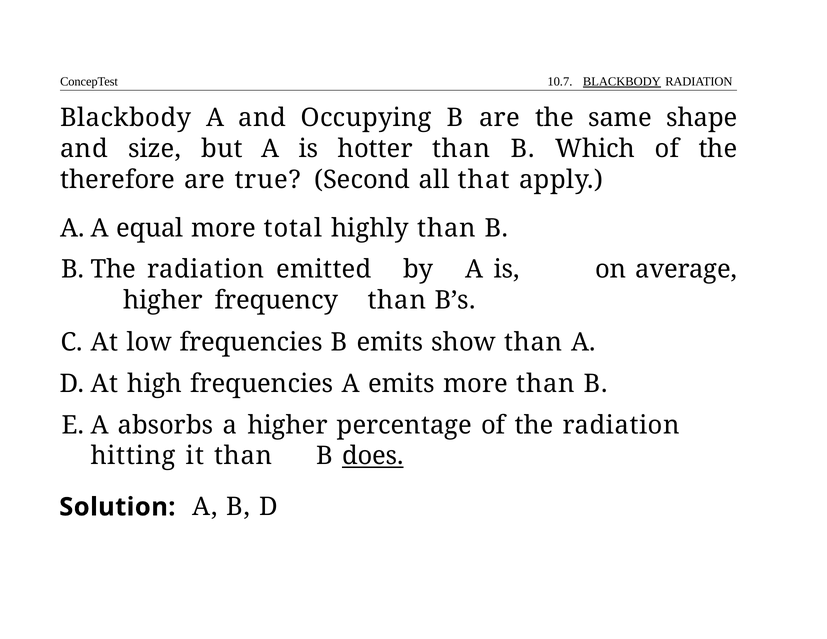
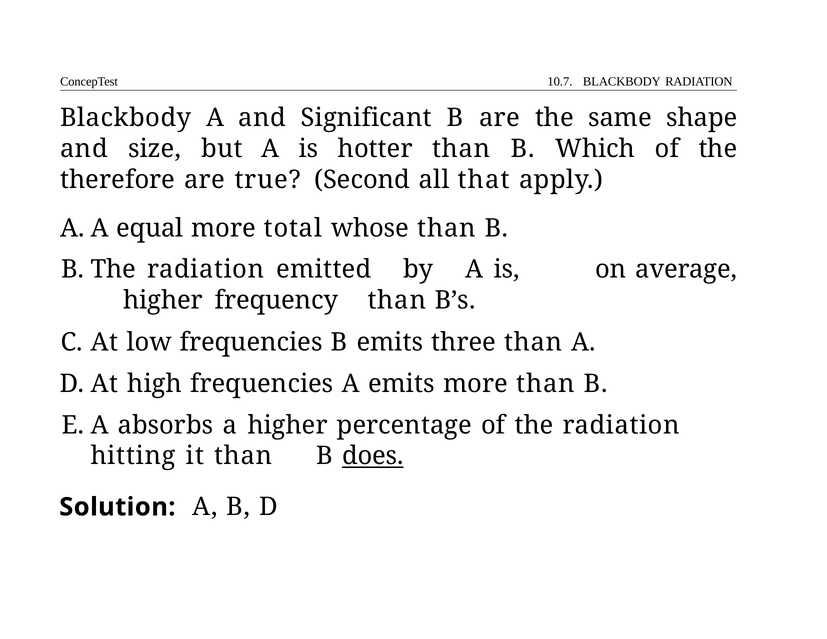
BLACKBODY underline: present -> none (622, 82)
Occupying: Occupying -> Significant (366, 118)
highly: highly -> whose (370, 228)
show: show -> three (464, 342)
